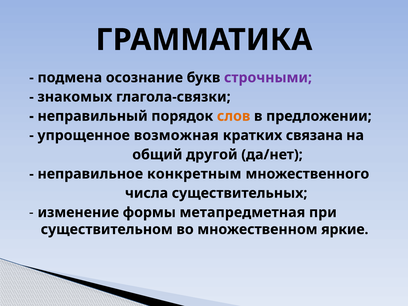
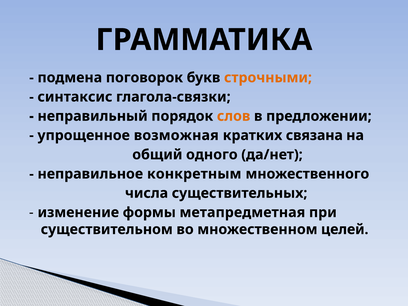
осознание: осознание -> поговорок (144, 78)
строчными colour: purple -> orange (268, 78)
знакомых: знакомых -> синтаксис (75, 97)
другой: другой -> одного (212, 155)
яркие: яркие -> целей (345, 229)
